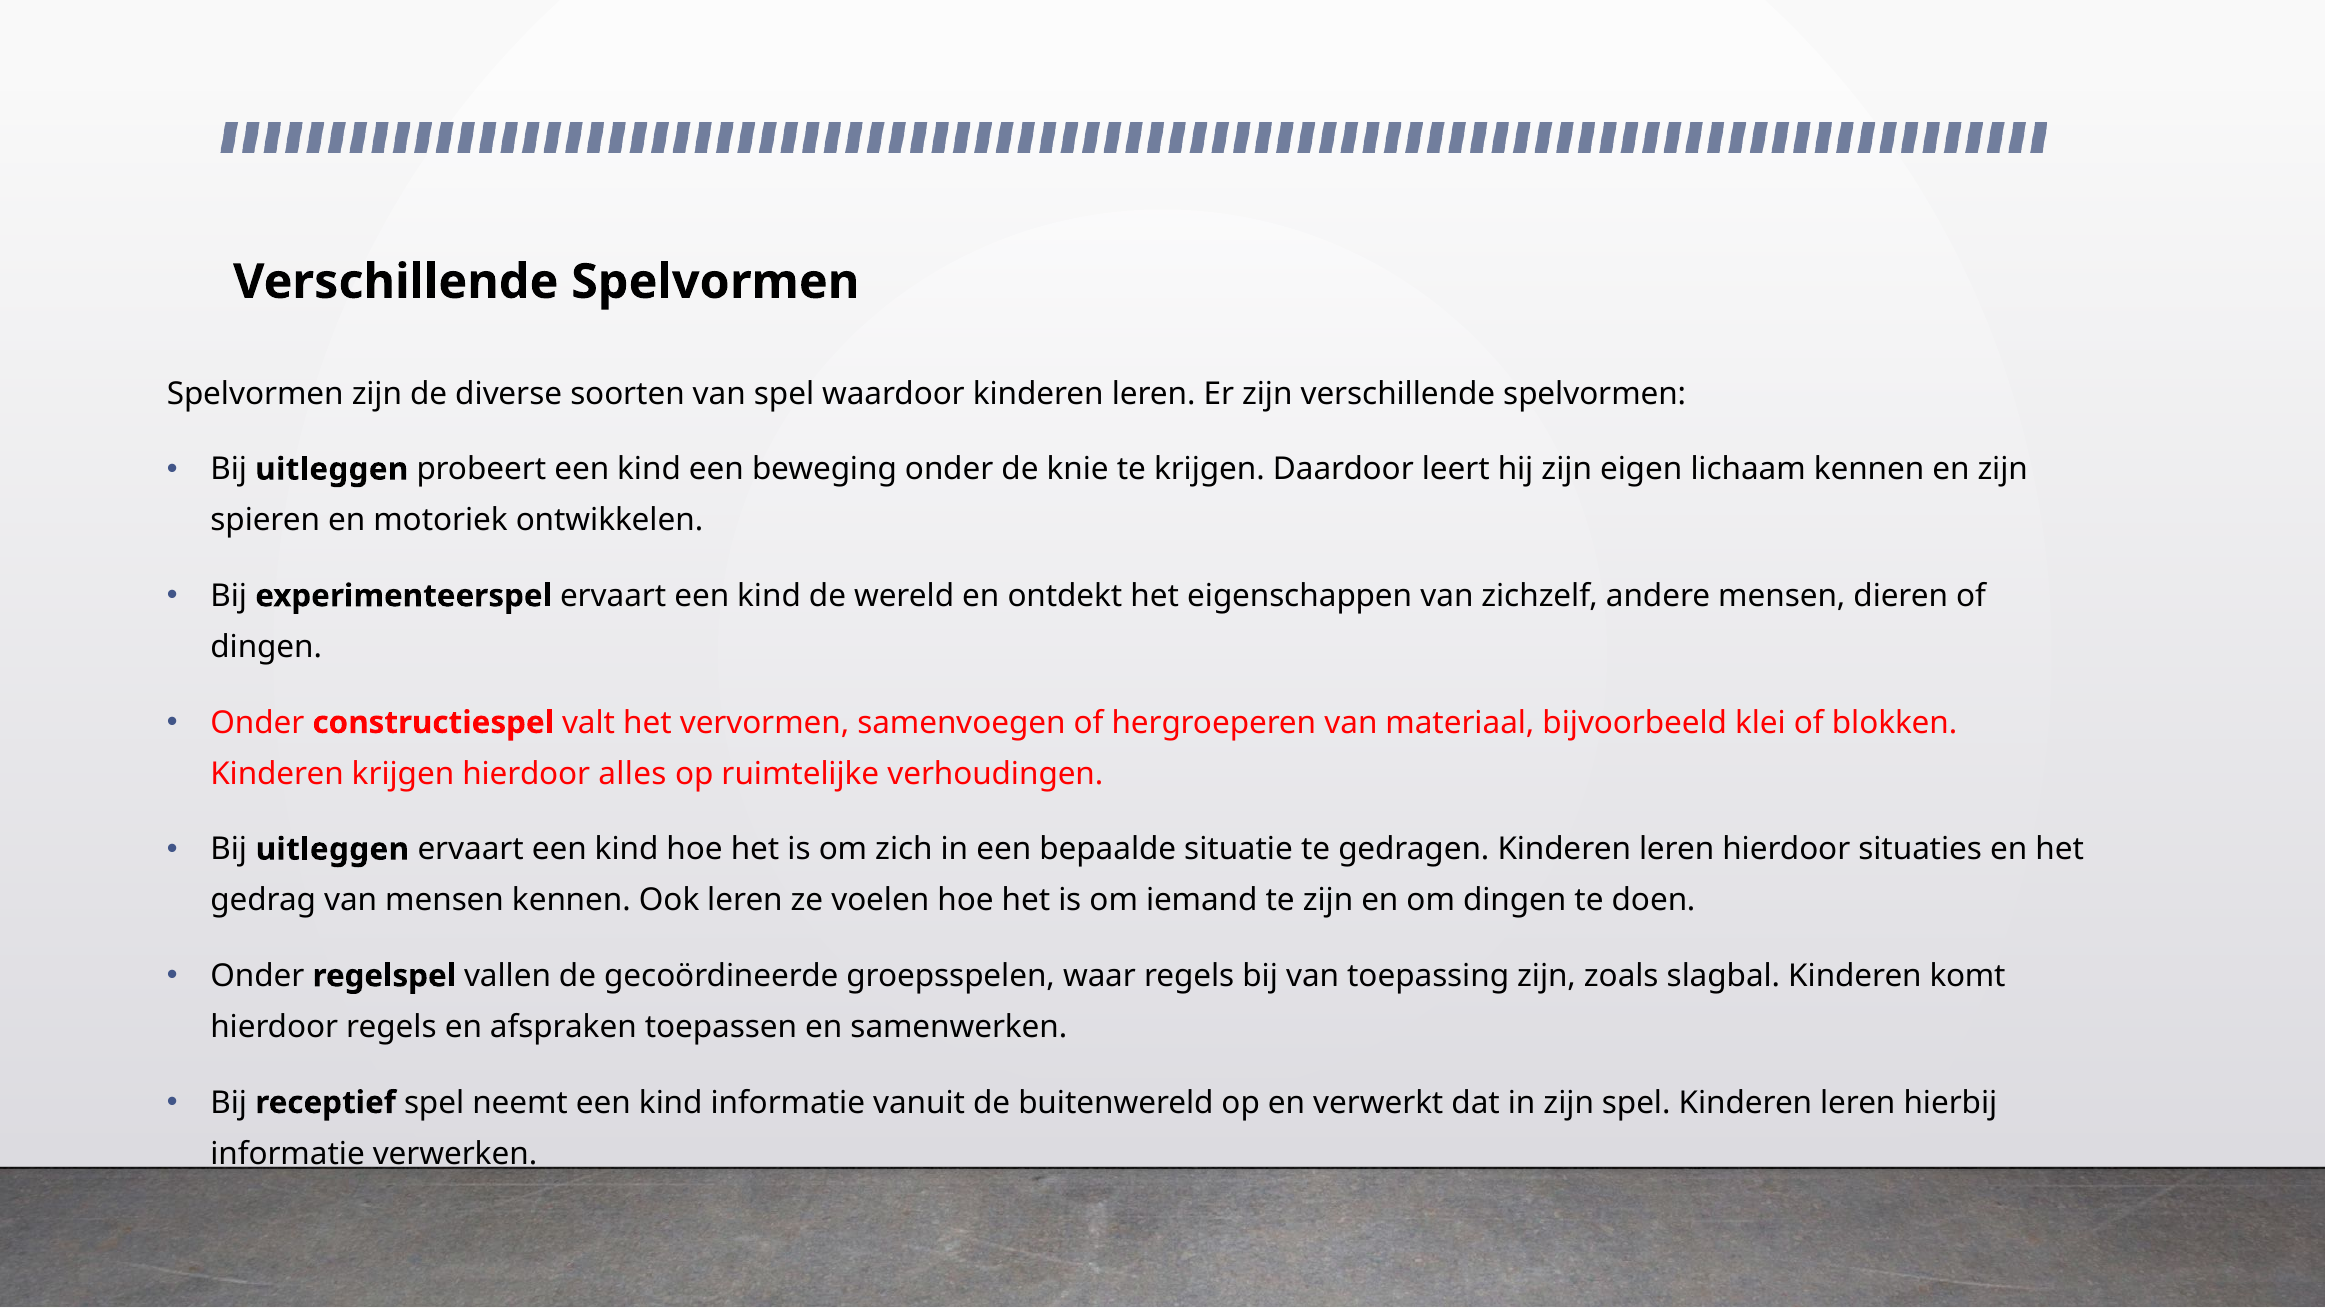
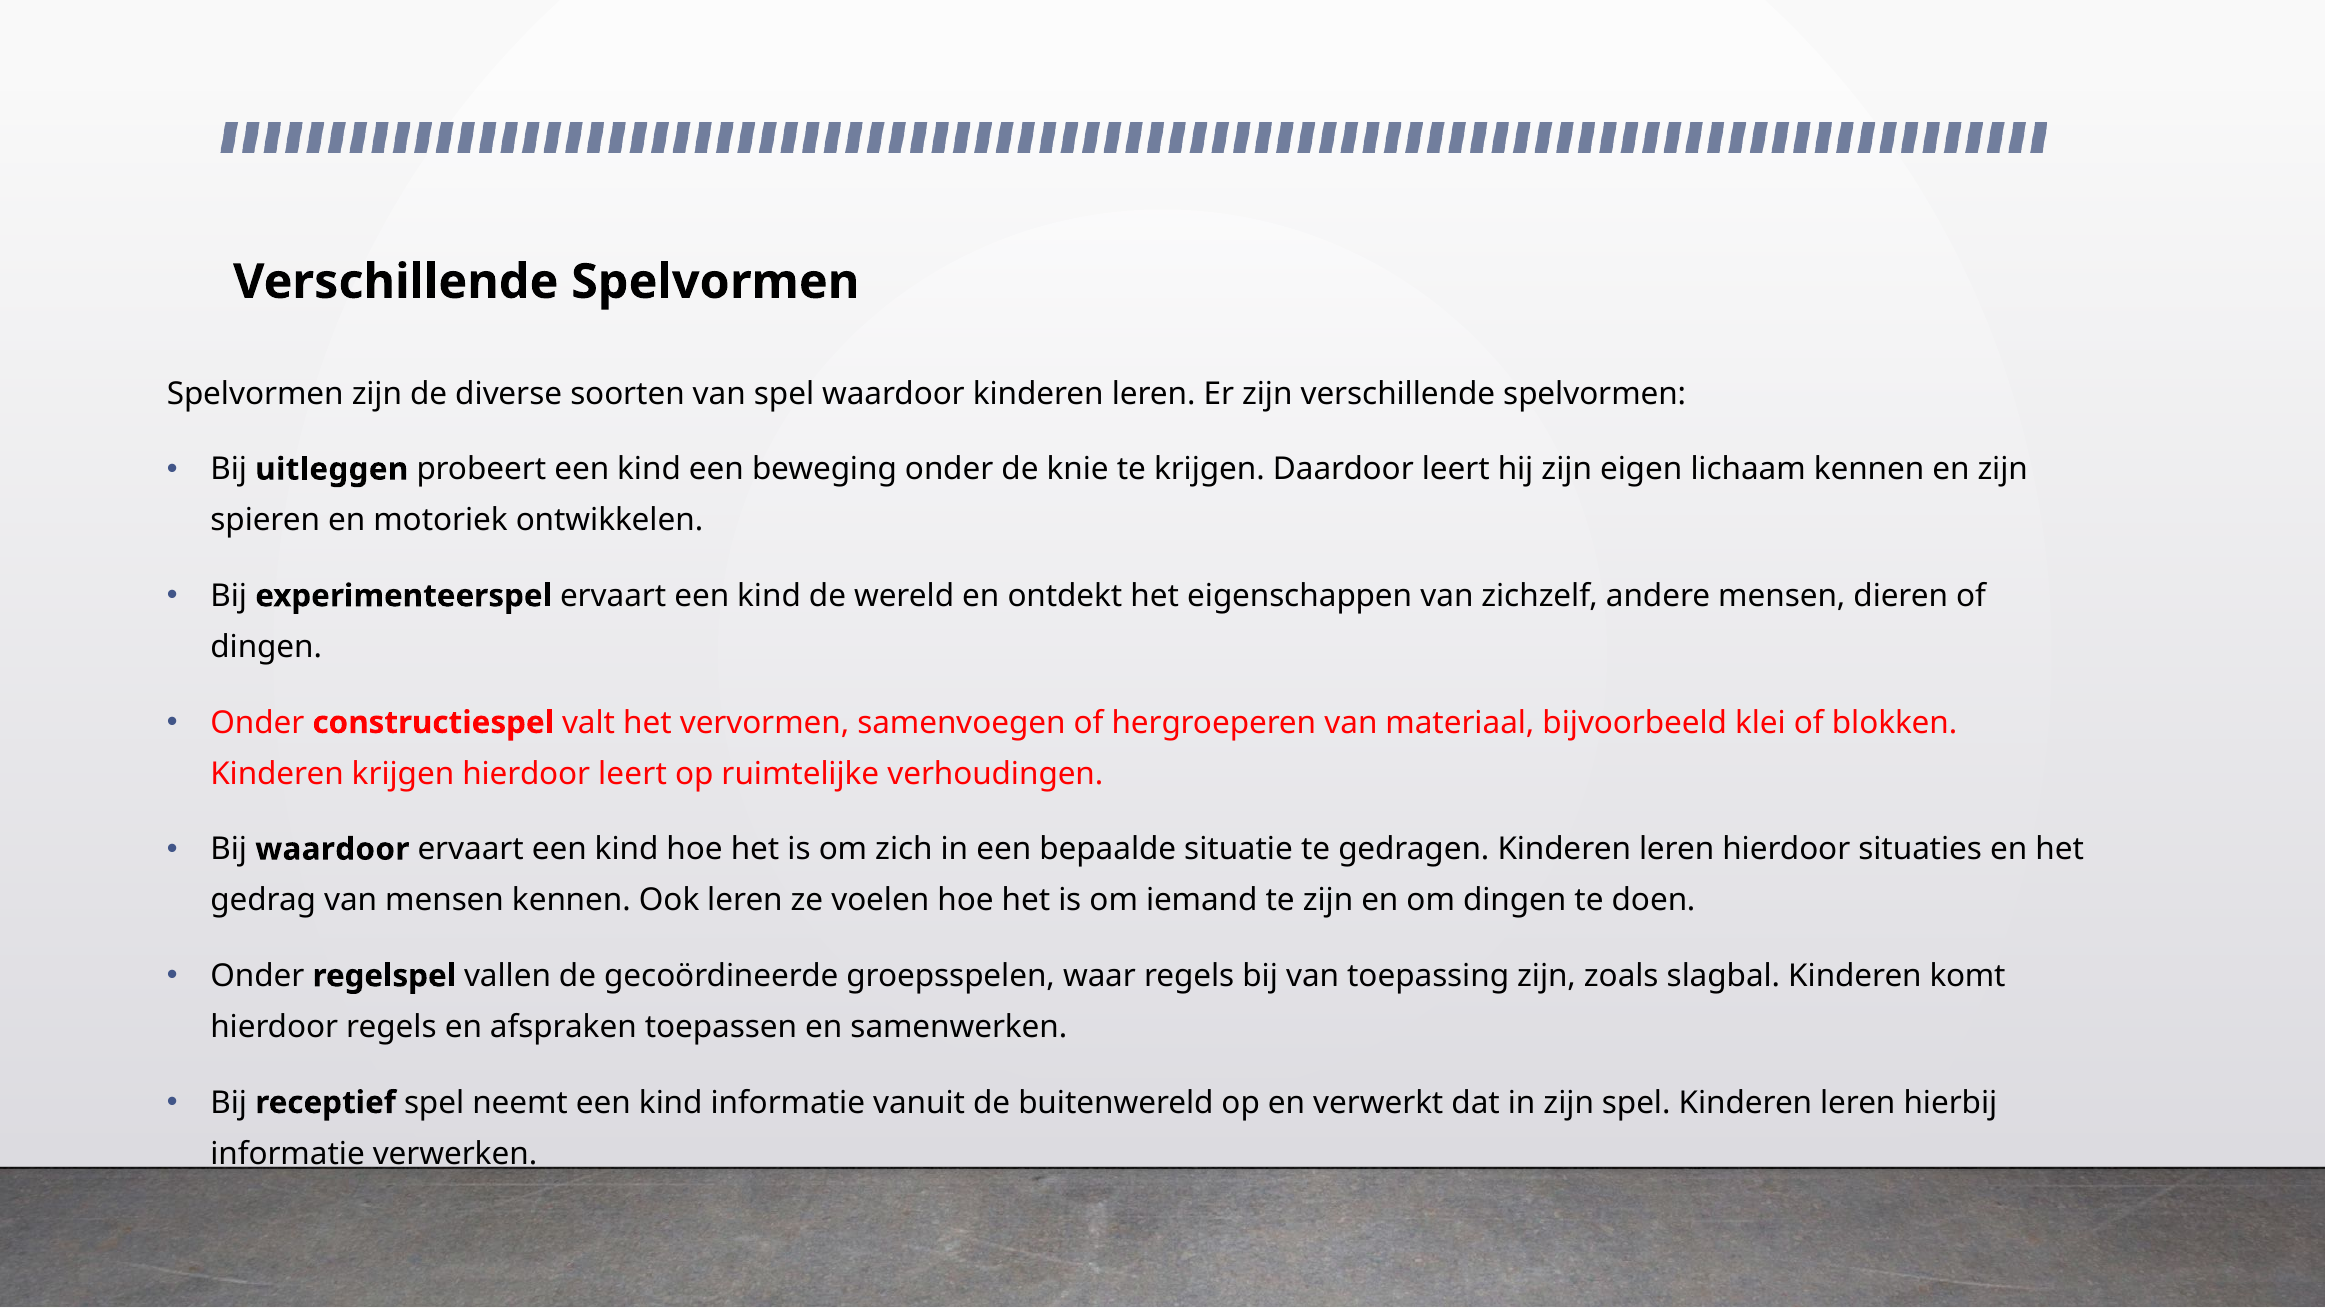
hierdoor alles: alles -> leert (633, 774)
uitleggen: uitleggen -> waardoor (332, 849)
